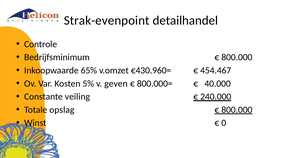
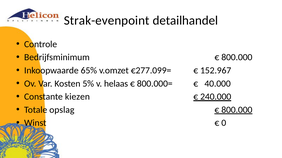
€430.960=: €430.960= -> €277.099= (151, 71)
454.467: 454.467 -> 152.967 (216, 71)
geven: geven -> helaas (116, 84)
veiling: veiling -> kiezen (77, 97)
